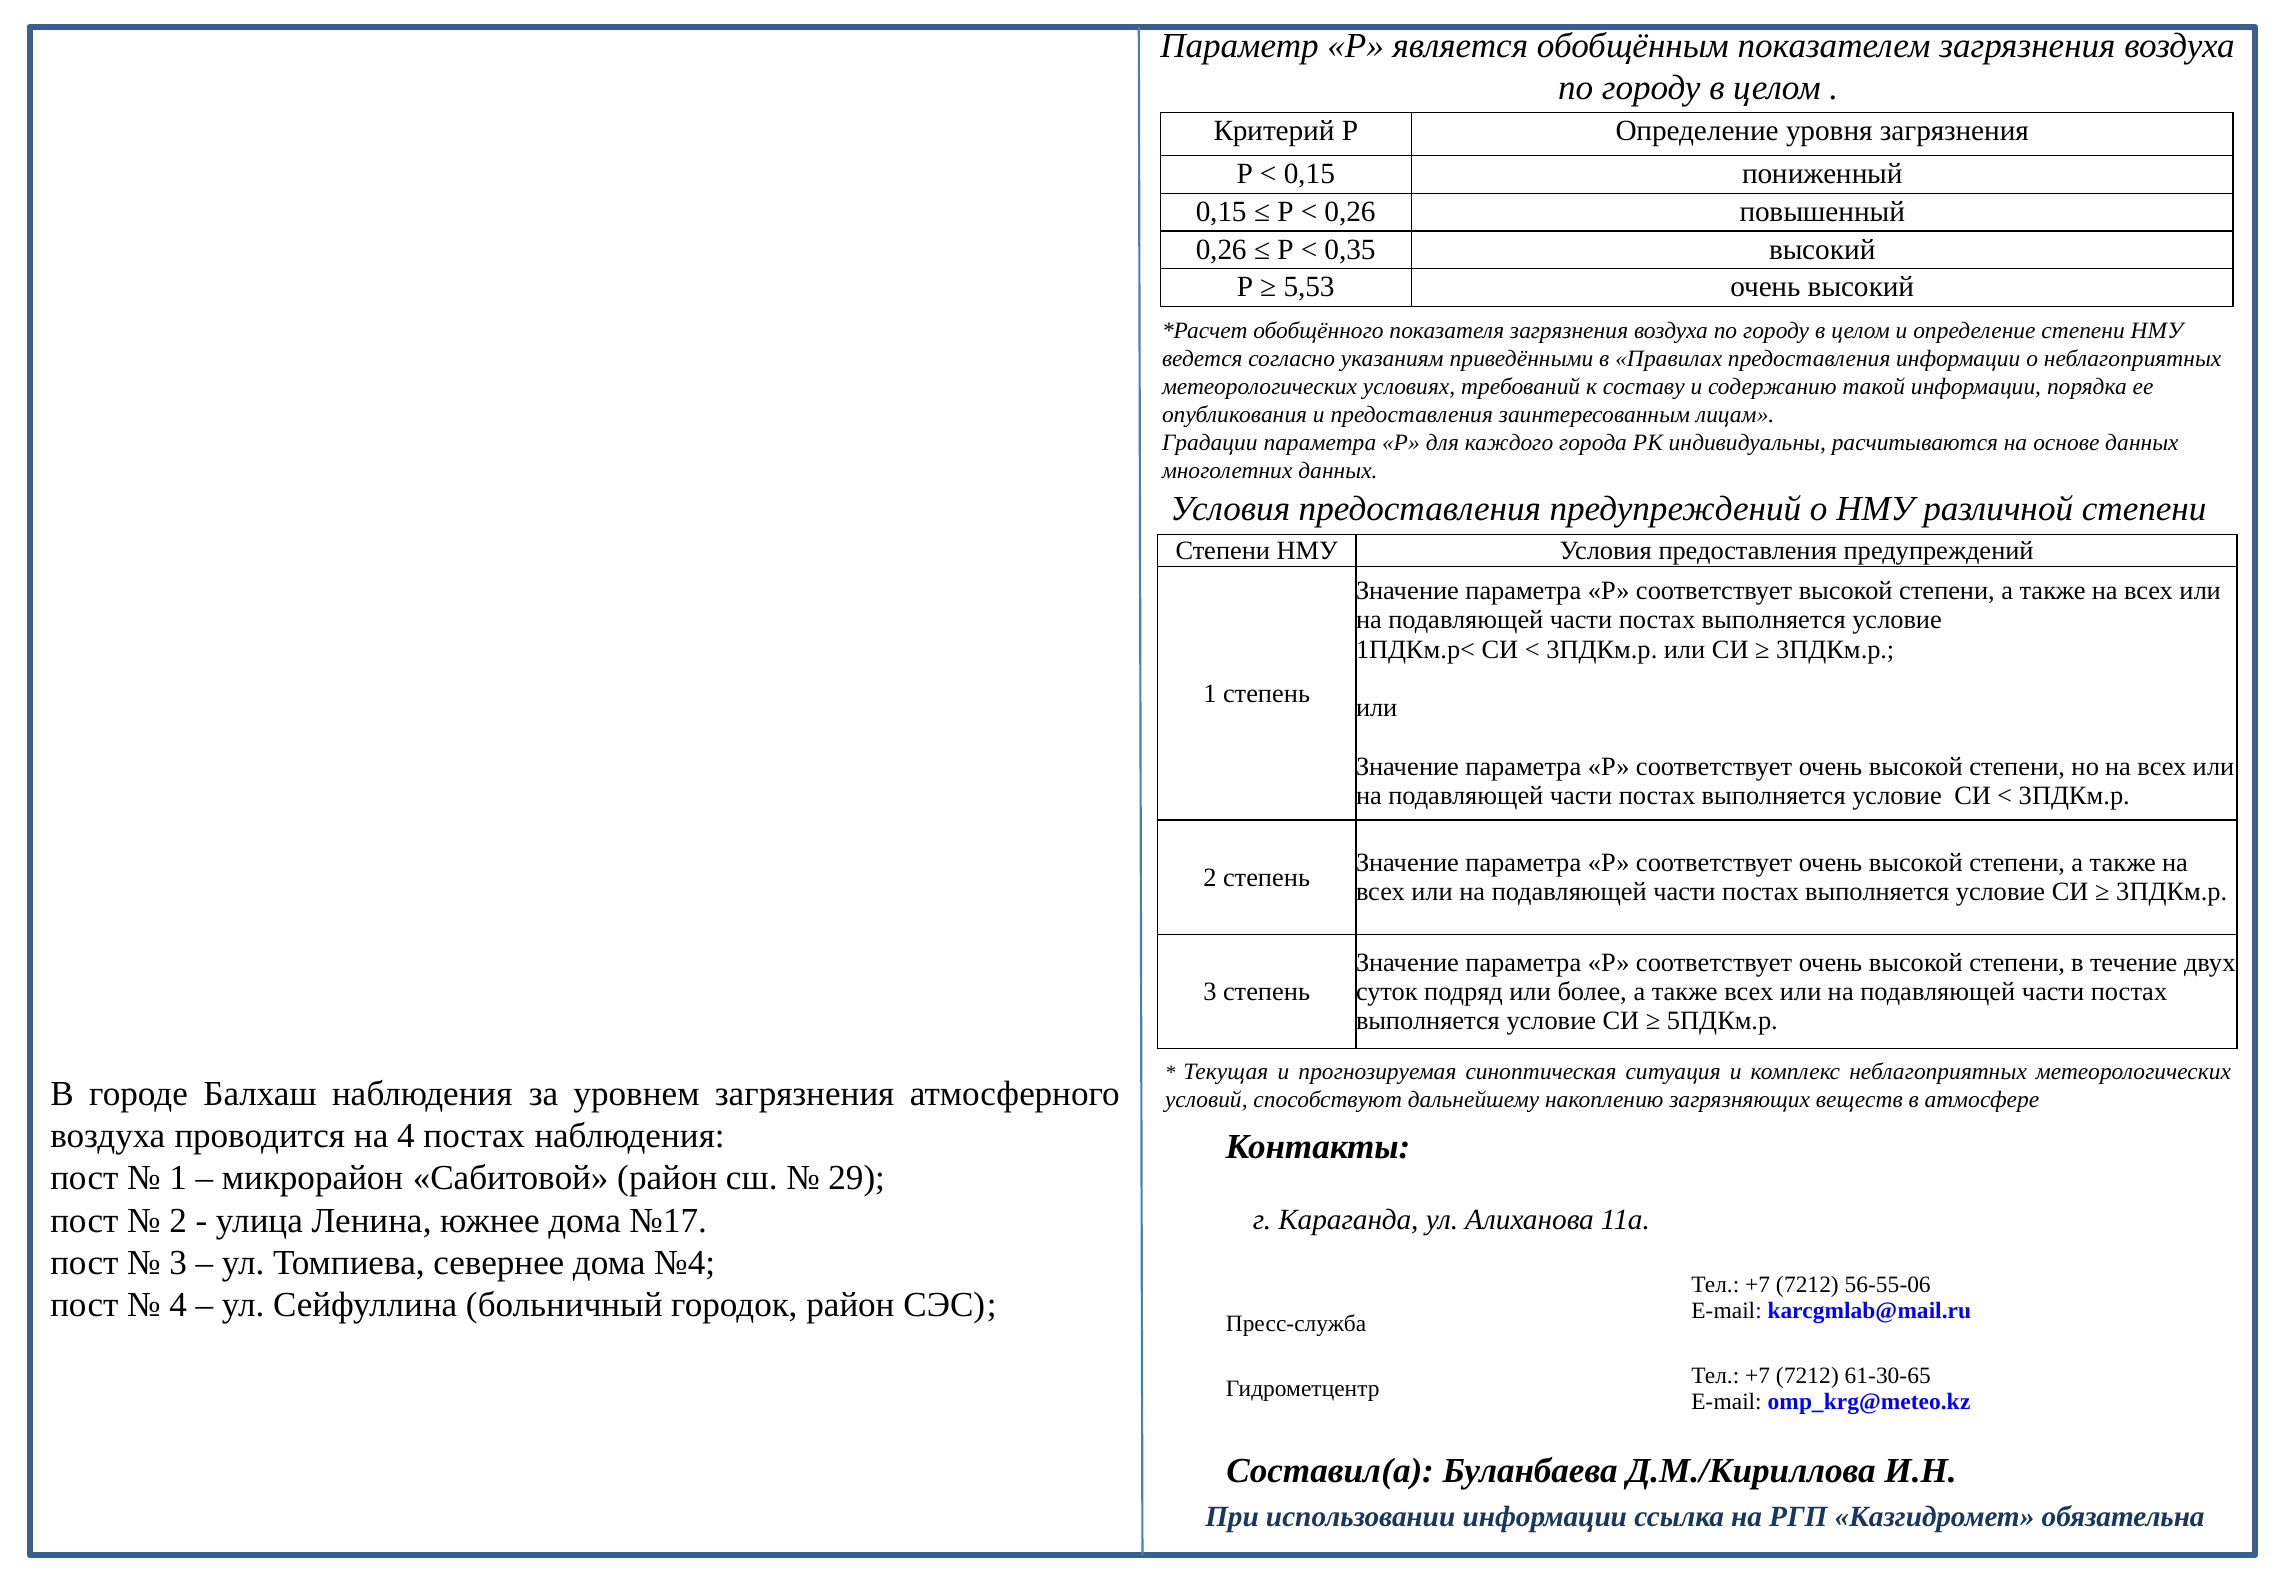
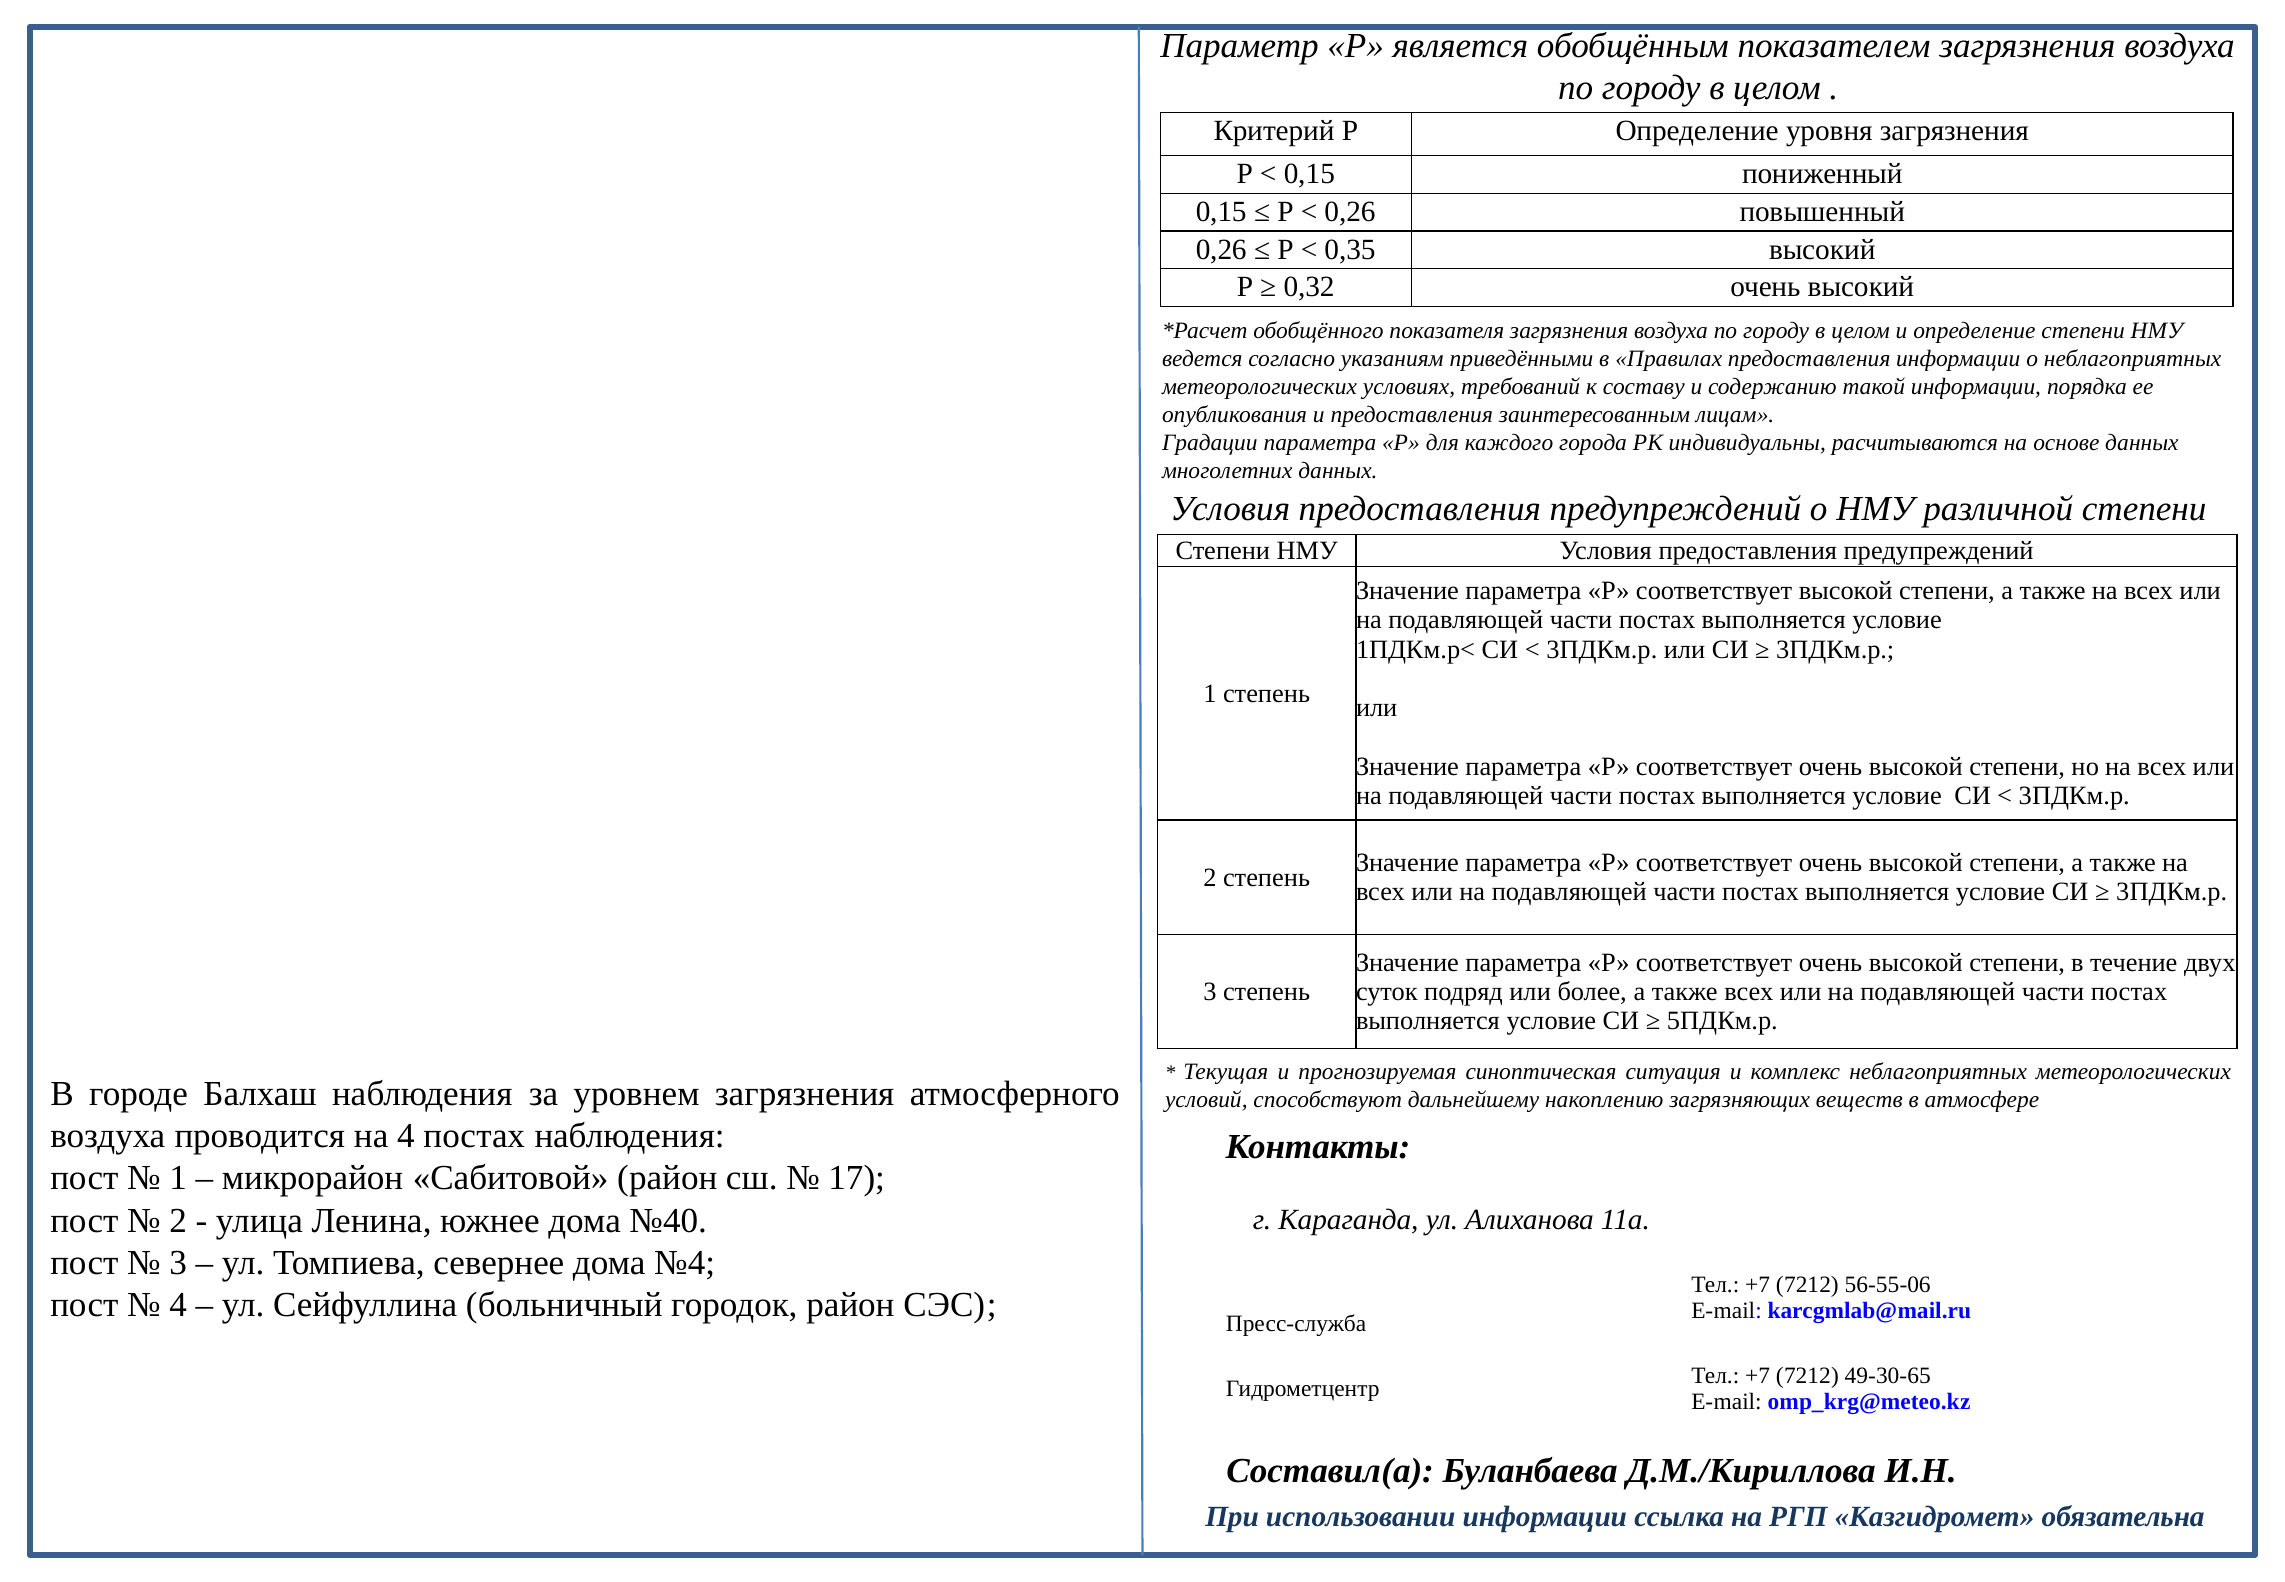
5,53: 5,53 -> 0,32 (1309, 287)
29: 29 -> 17 (857, 1178)
№17: №17 -> №40 (668, 1220)
61-30-65: 61-30-65 -> 49-30-65 (1888, 1376)
